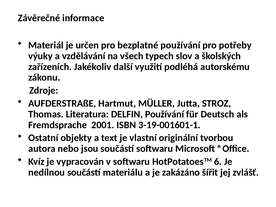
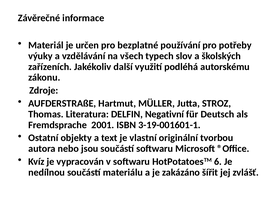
DELFIN Používání: Používání -> Negativní (165, 114)
